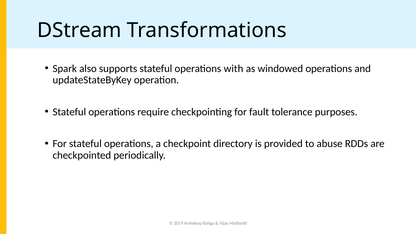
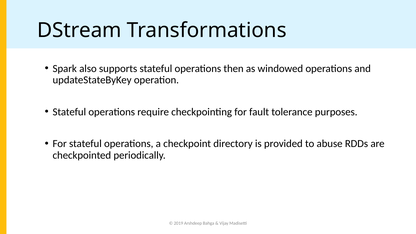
with: with -> then (234, 68)
